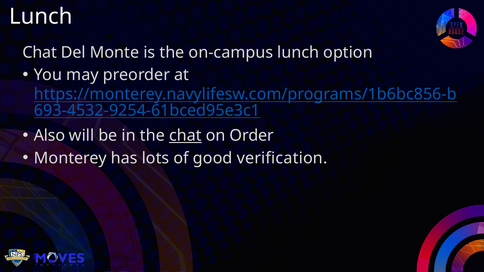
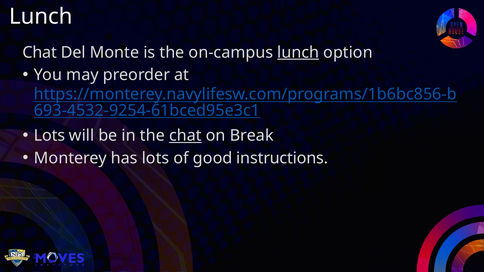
lunch underline: none -> present (298, 52)
Also: Also -> Lots (49, 136)
Order: Order -> Break (252, 136)
verification: verification -> instructions (282, 158)
